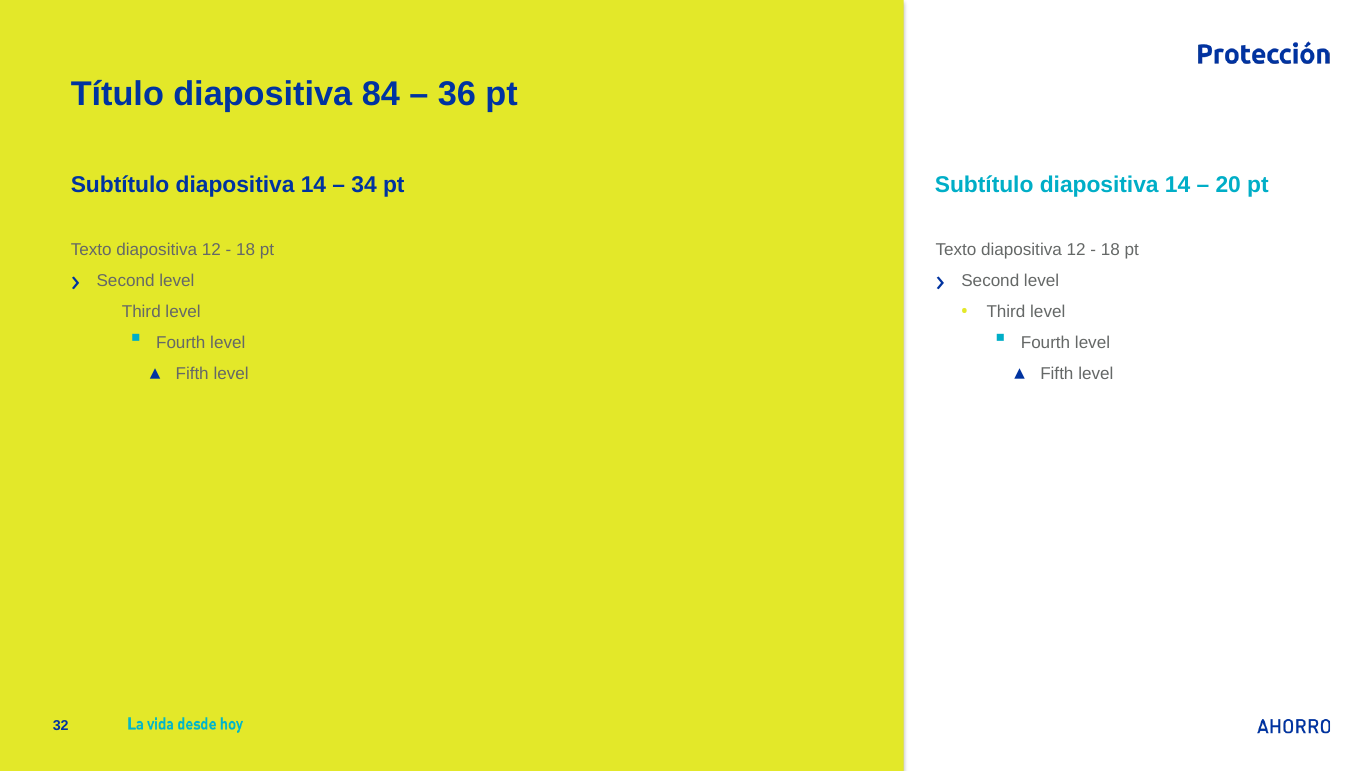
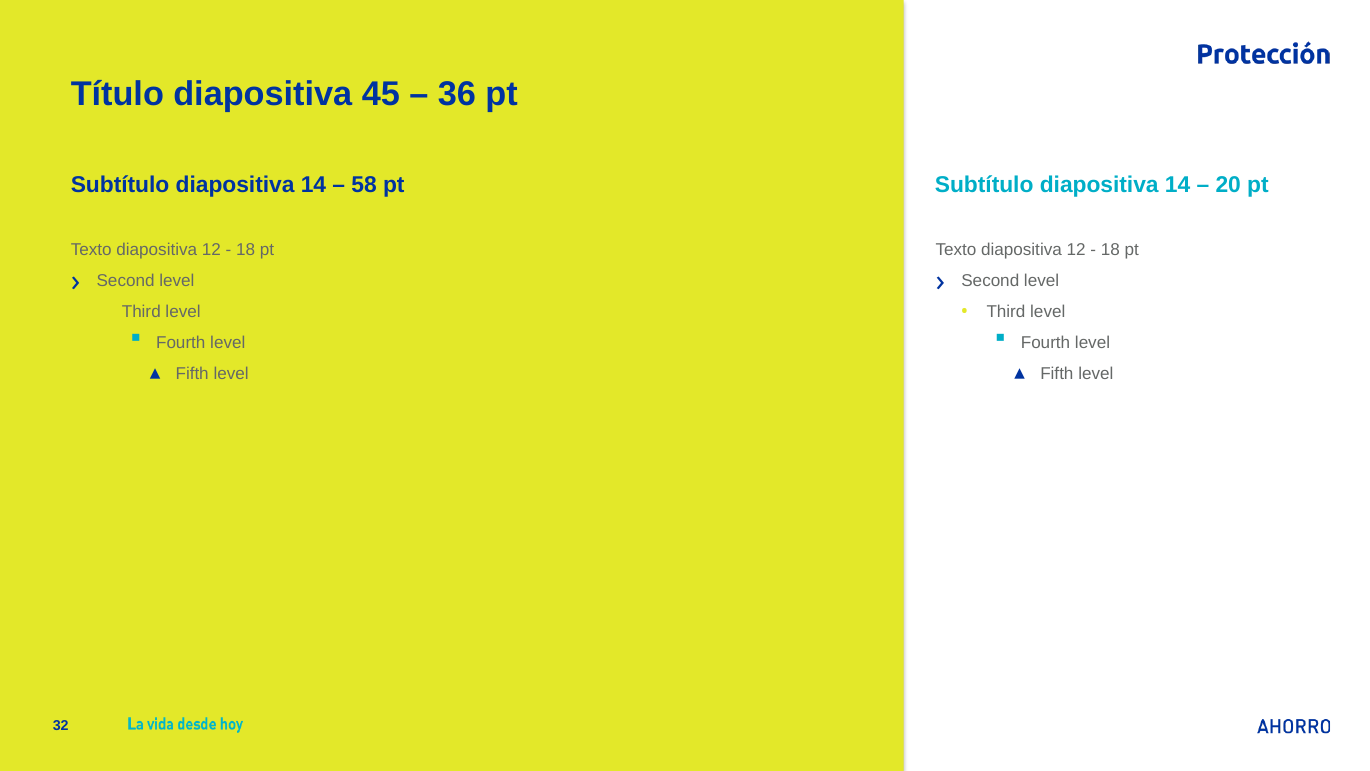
84: 84 -> 45 (381, 94)
34: 34 -> 58 (364, 185)
